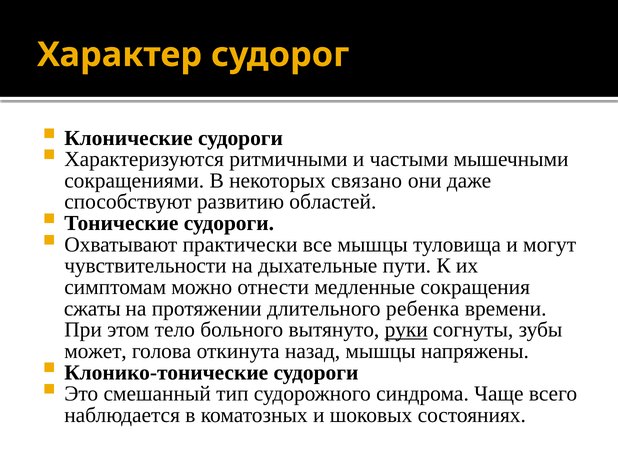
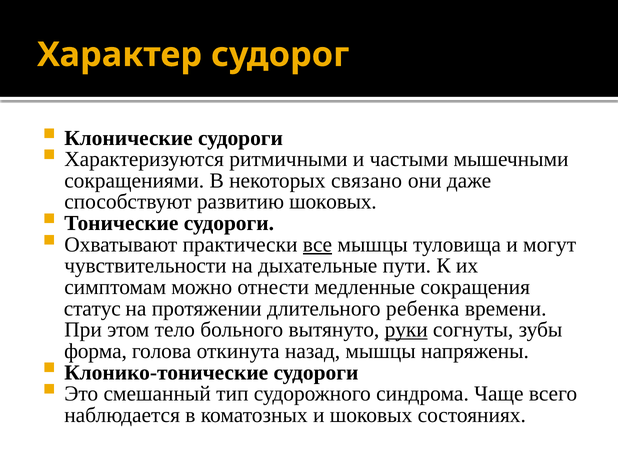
развитию областей: областей -> шоковых (333, 202)
все underline: none -> present (317, 245)
сжаты: сжаты -> статус (92, 309)
может: может -> форма (96, 352)
